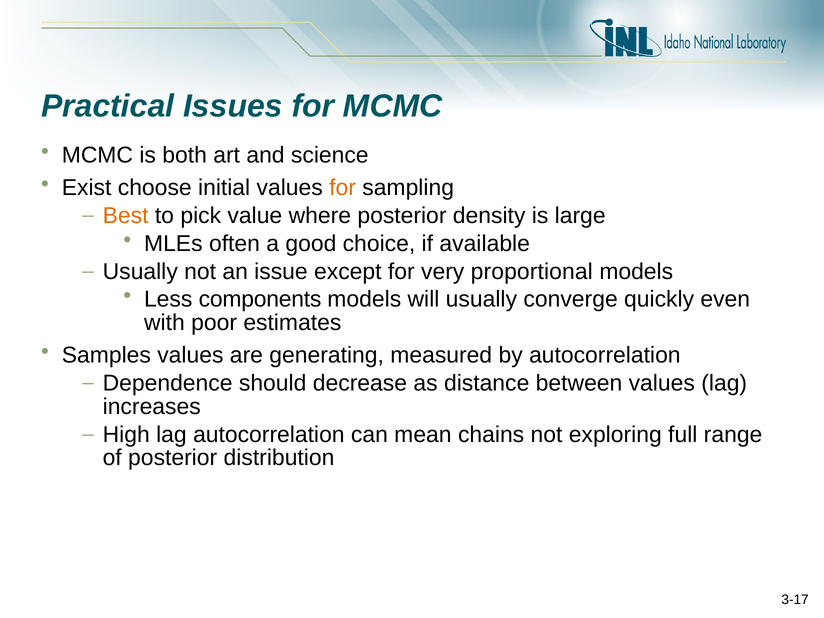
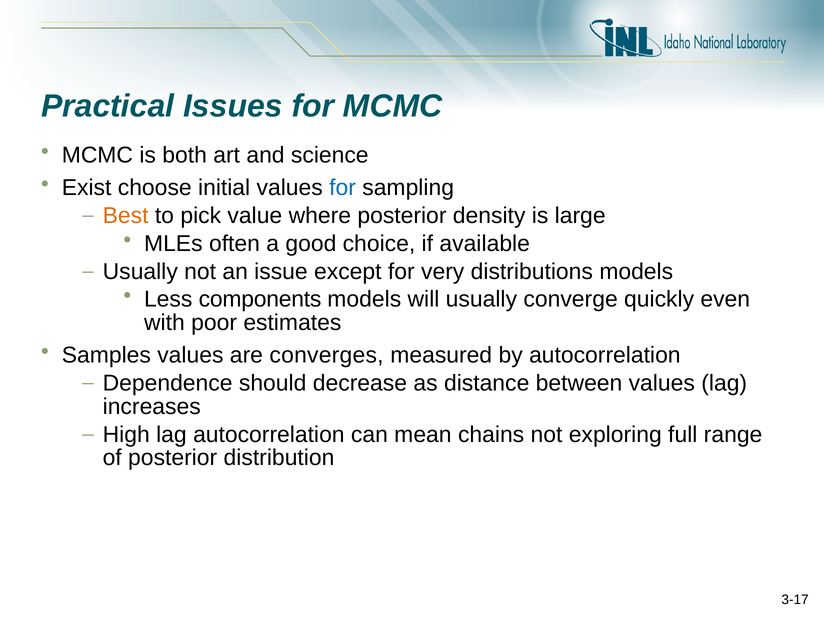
for colour: orange -> blue (343, 188)
proportional: proportional -> distributions (532, 271)
generating: generating -> converges (327, 355)
